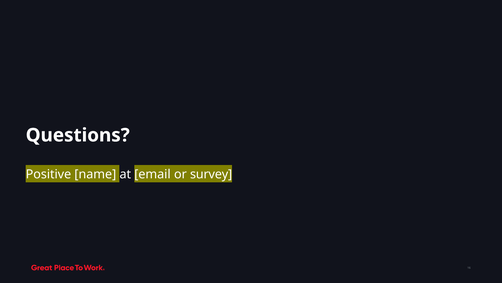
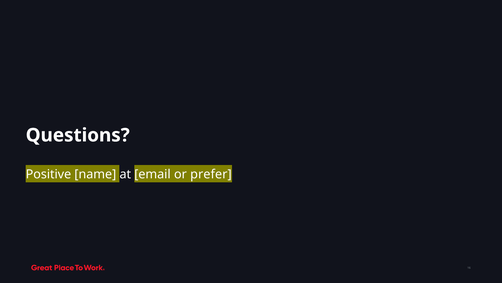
survey: survey -> prefer (211, 174)
